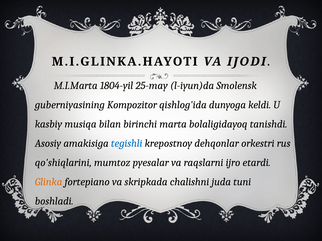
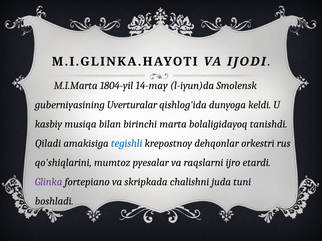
25-may: 25-may -> 14-may (152, 86)
Kompozitor: Kompozitor -> Uverturalar (132, 105)
Asosiy: Asosiy -> Qiladi (48, 144)
Glinka colour: orange -> purple (49, 182)
